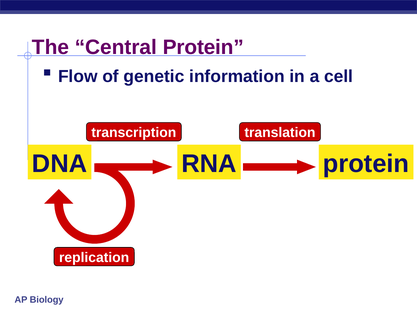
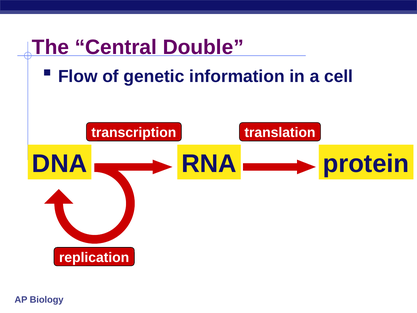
Central Protein: Protein -> Double (203, 47)
